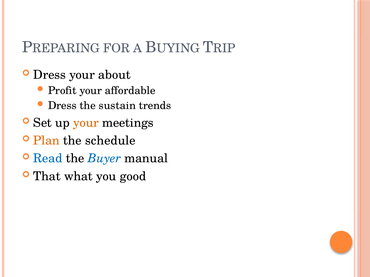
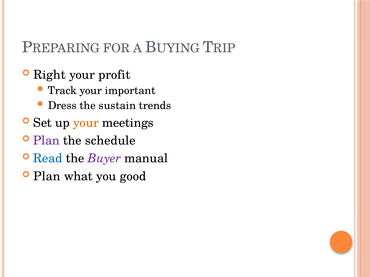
Dress: Dress -> Right (49, 75)
about: about -> profit (114, 75)
Profit: Profit -> Track (62, 91)
affordable: affordable -> important (130, 91)
Plan colour: orange -> purple (46, 141)
Buyer colour: blue -> purple (104, 159)
That: That -> Plan (47, 177)
